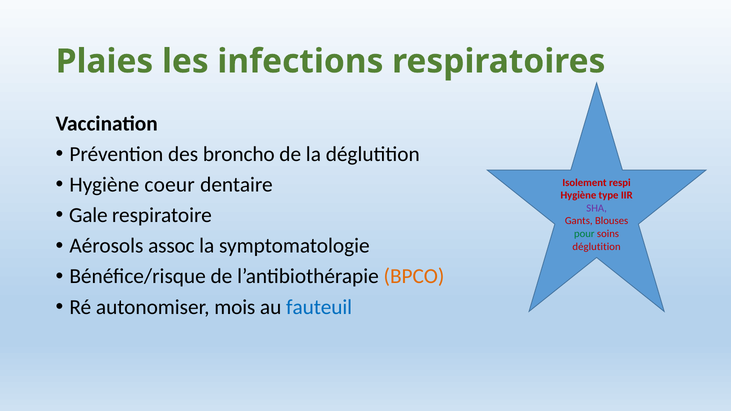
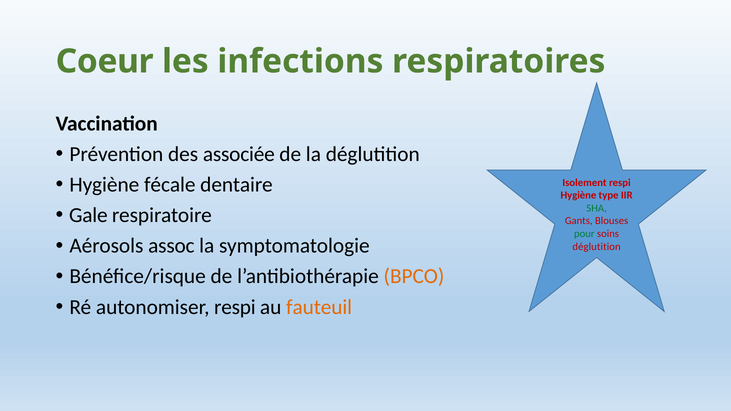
Plaies: Plaies -> Coeur (105, 61)
broncho: broncho -> associée (239, 154)
coeur: coeur -> fécale (170, 185)
SHA colour: purple -> green (597, 208)
autonomiser mois: mois -> respi (235, 307)
fauteuil colour: blue -> orange (319, 307)
